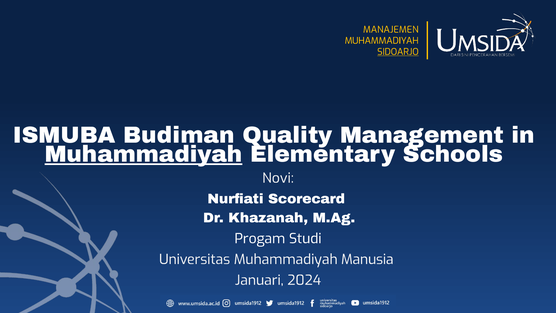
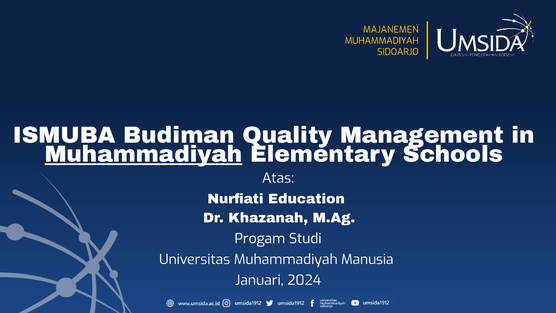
MANAJEMEN: MANAJEMEN -> MAJANEMEN (391, 30)
SIDOARJO underline: present -> none (398, 52)
Novi: Novi -> Atas (278, 178)
Scorecard: Scorecard -> Education (306, 199)
